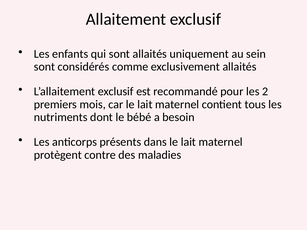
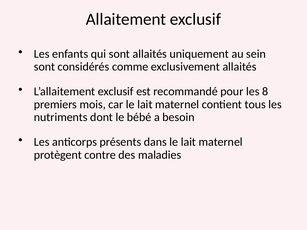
2: 2 -> 8 (265, 92)
